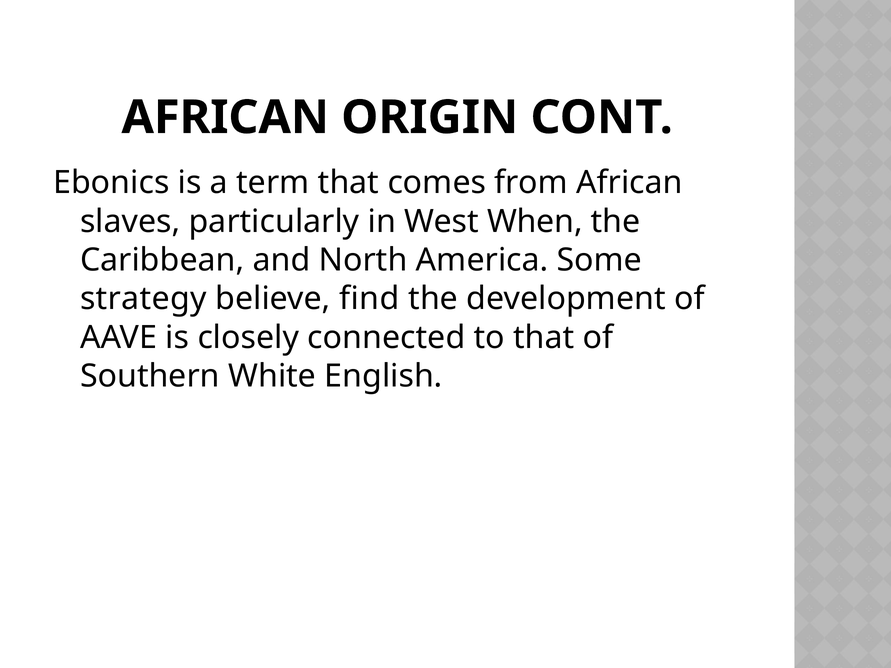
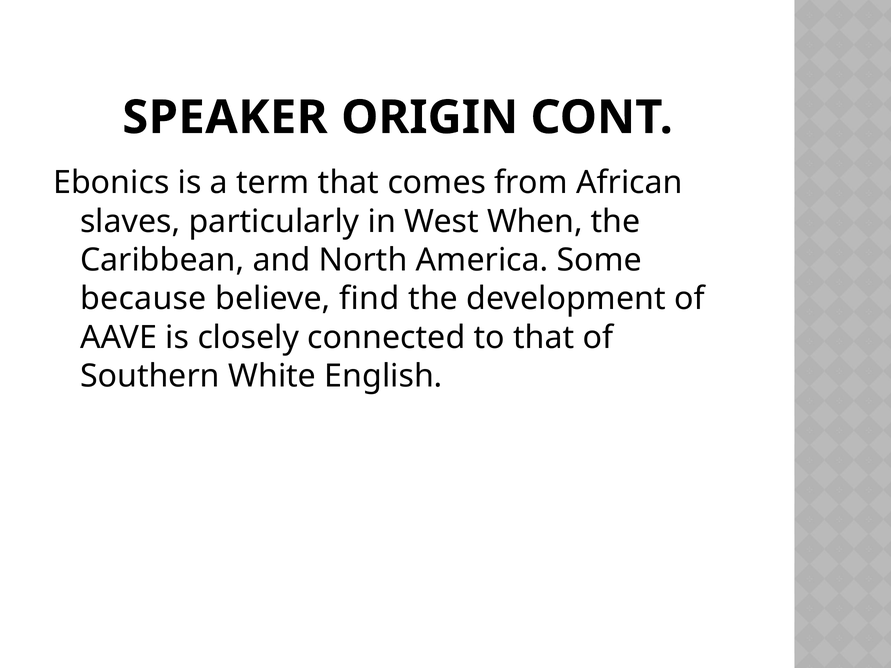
AFRICAN: AFRICAN -> SPEAKER (225, 118)
strategy: strategy -> because (143, 299)
